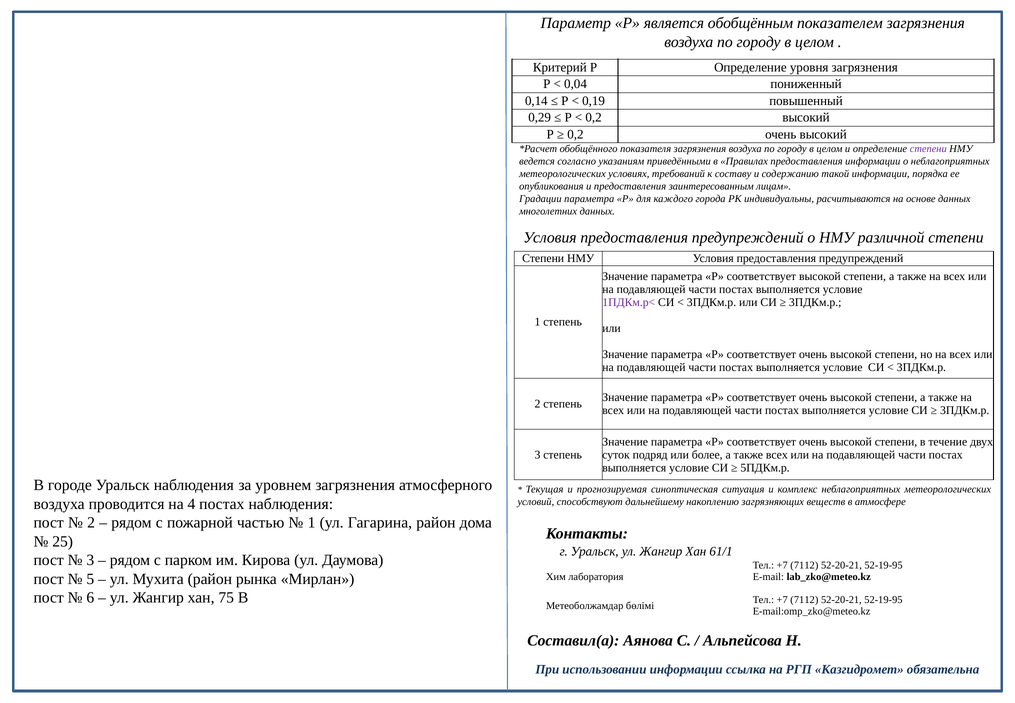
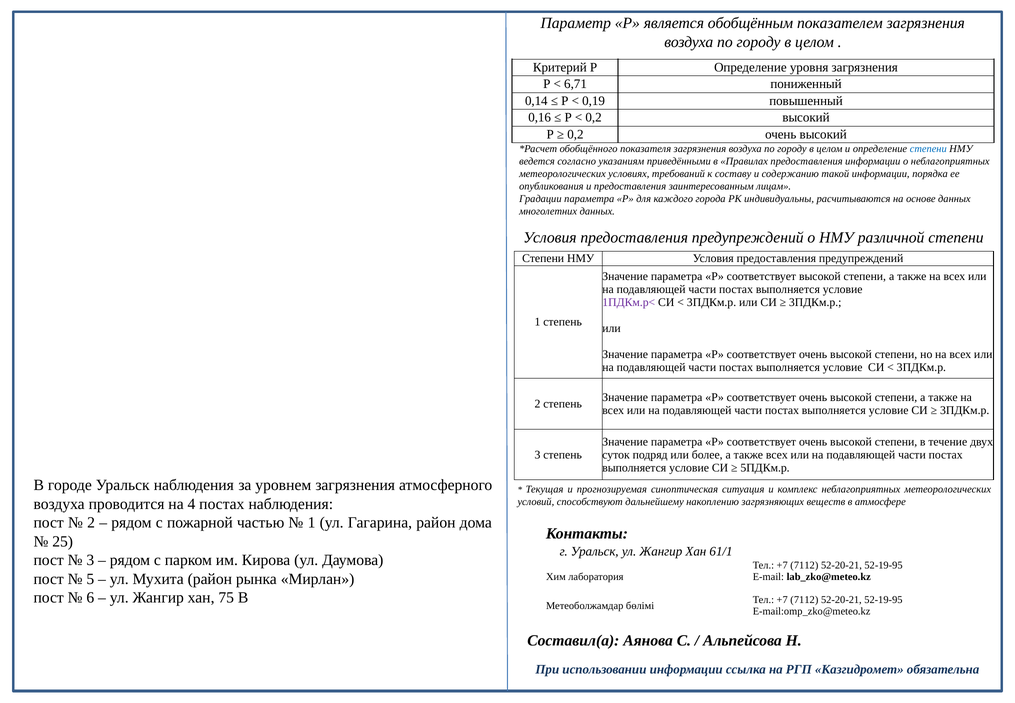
0,04: 0,04 -> 6,71 (576, 84)
0,29: 0,29 -> 0,16 (540, 118)
степени colour: purple -> blue (928, 149)
